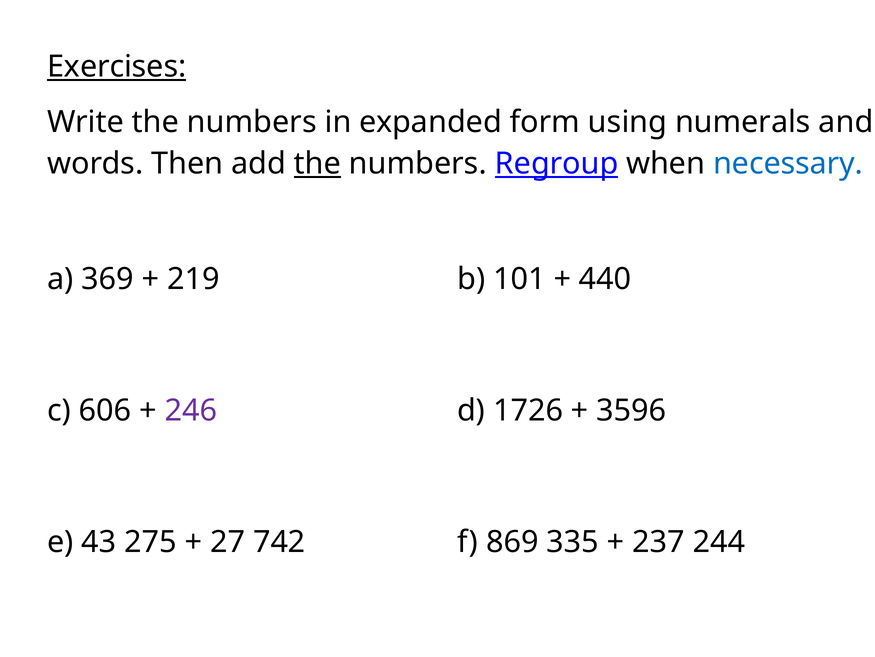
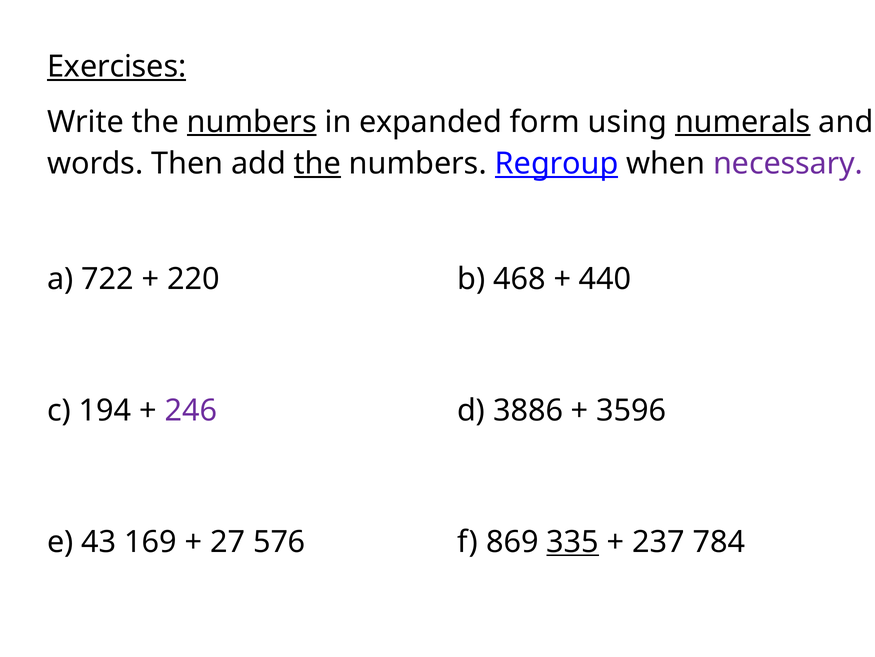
numbers underline: none -> present (252, 122)
numerals underline: none -> present (743, 122)
necessary colour: blue -> purple (788, 164)
369: 369 -> 722 (108, 279)
219: 219 -> 220 (193, 279)
101: 101 -> 468 (519, 279)
606: 606 -> 194 (105, 410)
1726: 1726 -> 3886 (528, 410)
275: 275 -> 169 (151, 541)
742: 742 -> 576 (279, 541)
335 underline: none -> present (573, 541)
244: 244 -> 784 (719, 541)
